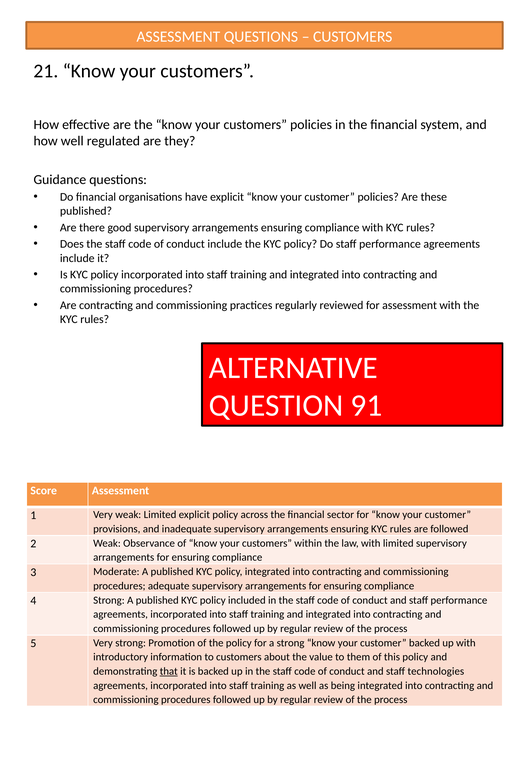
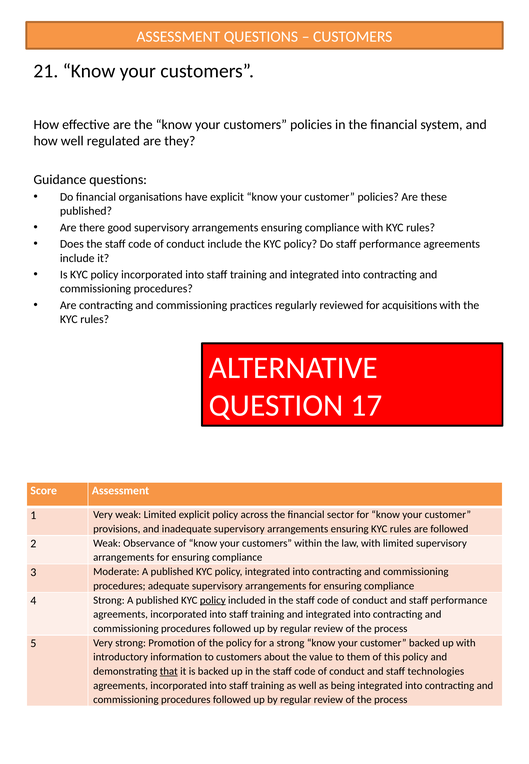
for assessment: assessment -> acquisitions (410, 305)
91: 91 -> 17 (366, 406)
policy underline: none -> present (213, 600)
